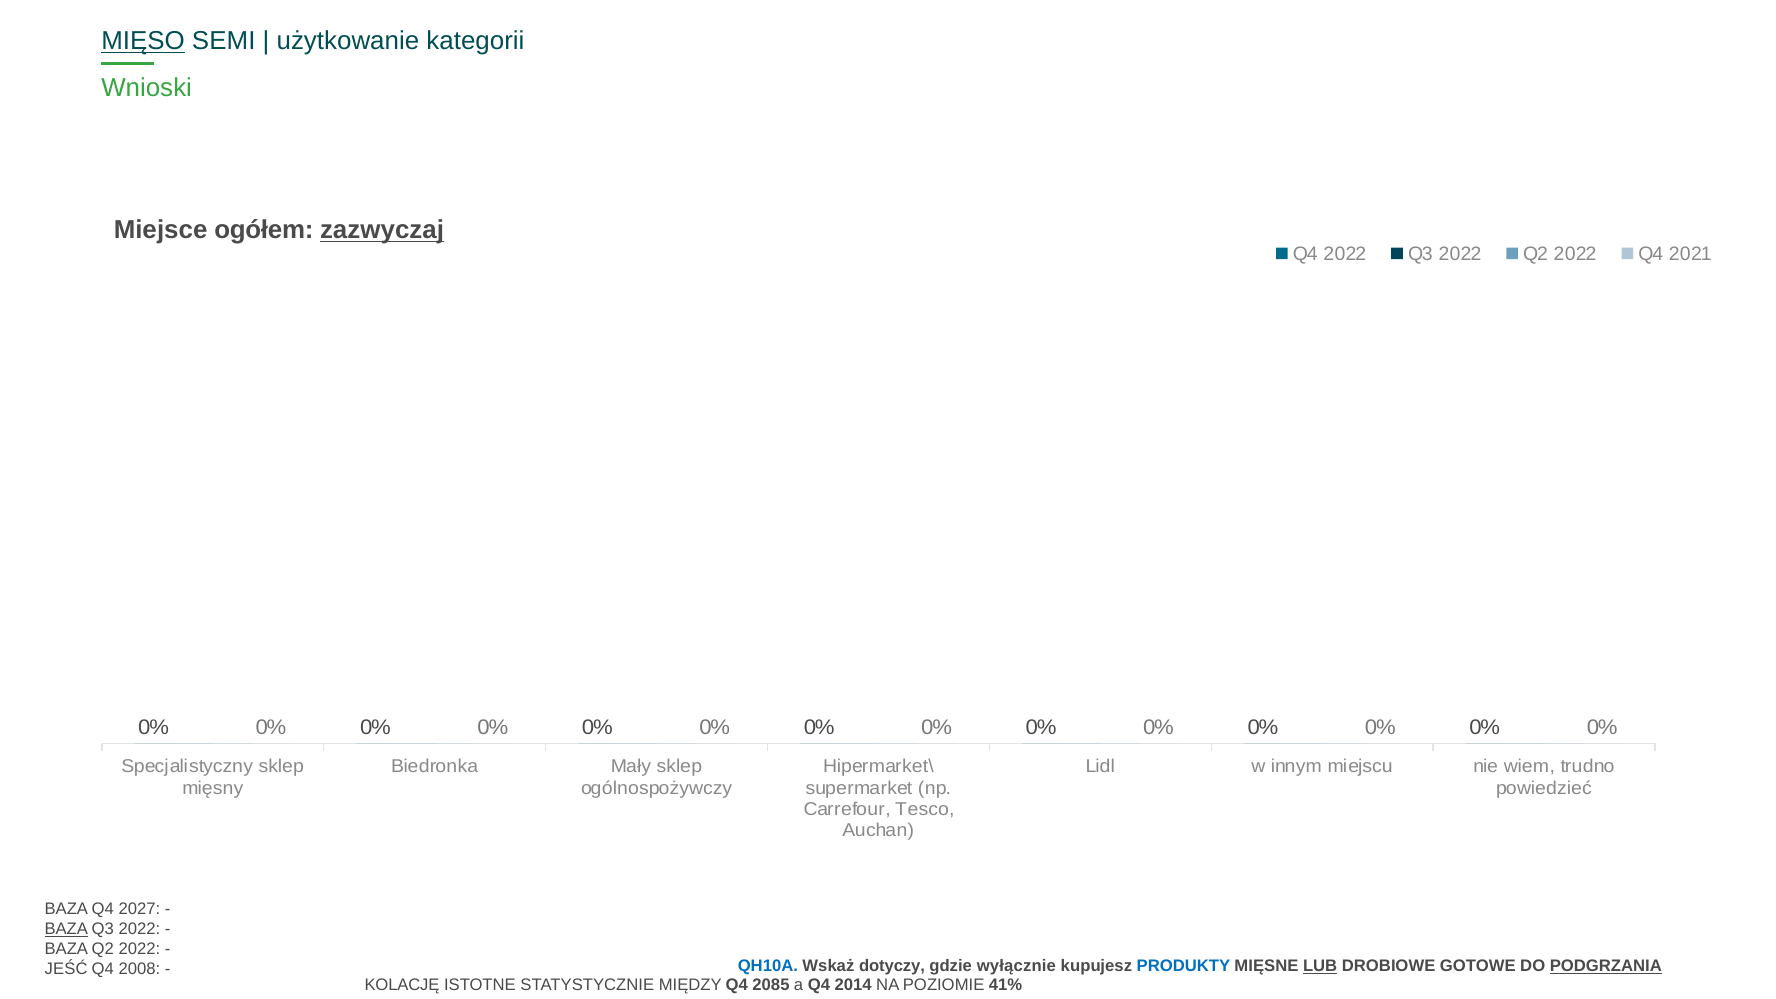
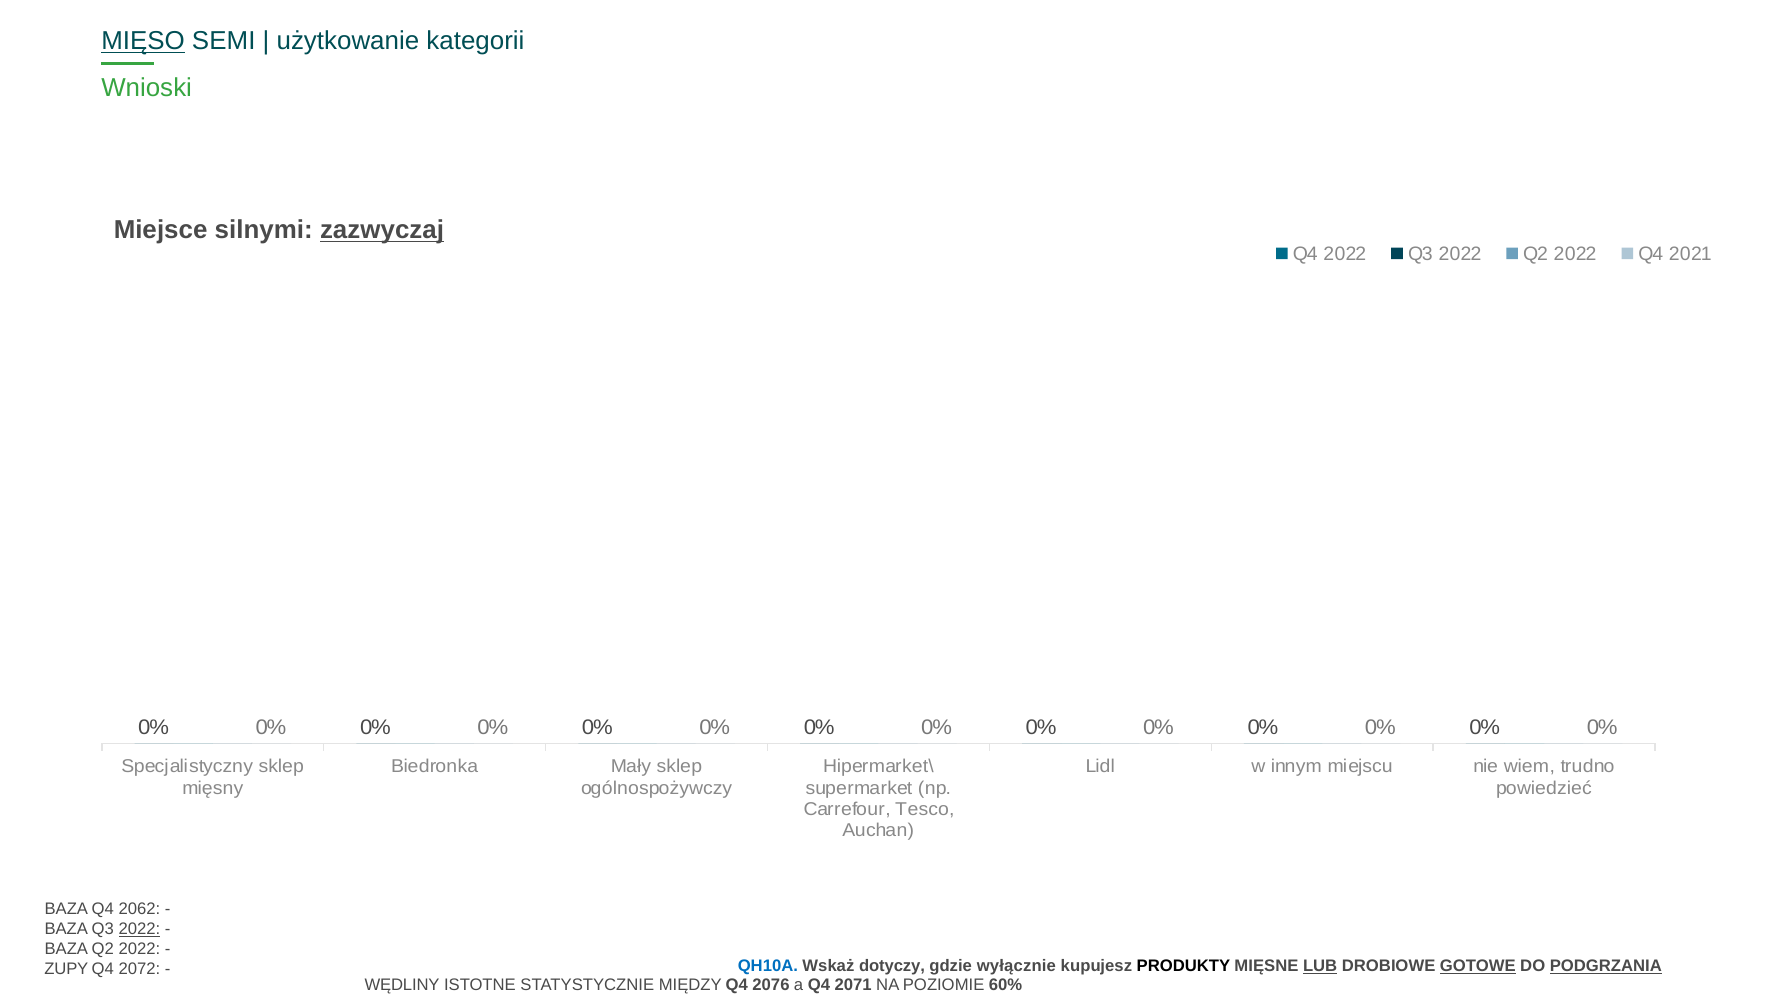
ogółem: ogółem -> silnymi (264, 230)
2027: 2027 -> 2062 (139, 909)
BAZA underline: present -> none (66, 929)
2022 underline: none -> present (139, 929)
PRODUKTY colour: blue -> black (1183, 966)
GOTOWE underline: none -> present (1478, 966)
JEŚĆ: JEŚĆ -> ZUPY (66, 969)
2008: 2008 -> 2072 (139, 969)
KOLACJĘ: KOLACJĘ -> WĘDLINY (402, 985)
2085: 2085 -> 2076 (771, 985)
2014: 2014 -> 2071 (853, 985)
41%: 41% -> 60% (1006, 985)
